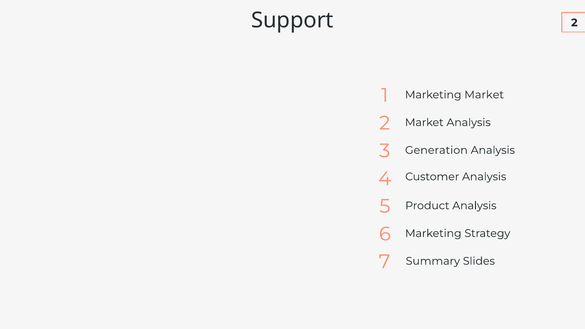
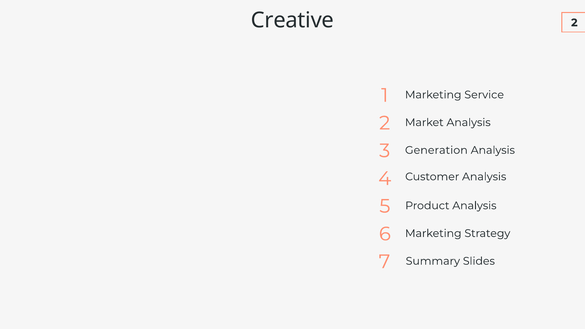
Support: Support -> Creative (292, 20)
Marketing Market: Market -> Service (484, 95)
